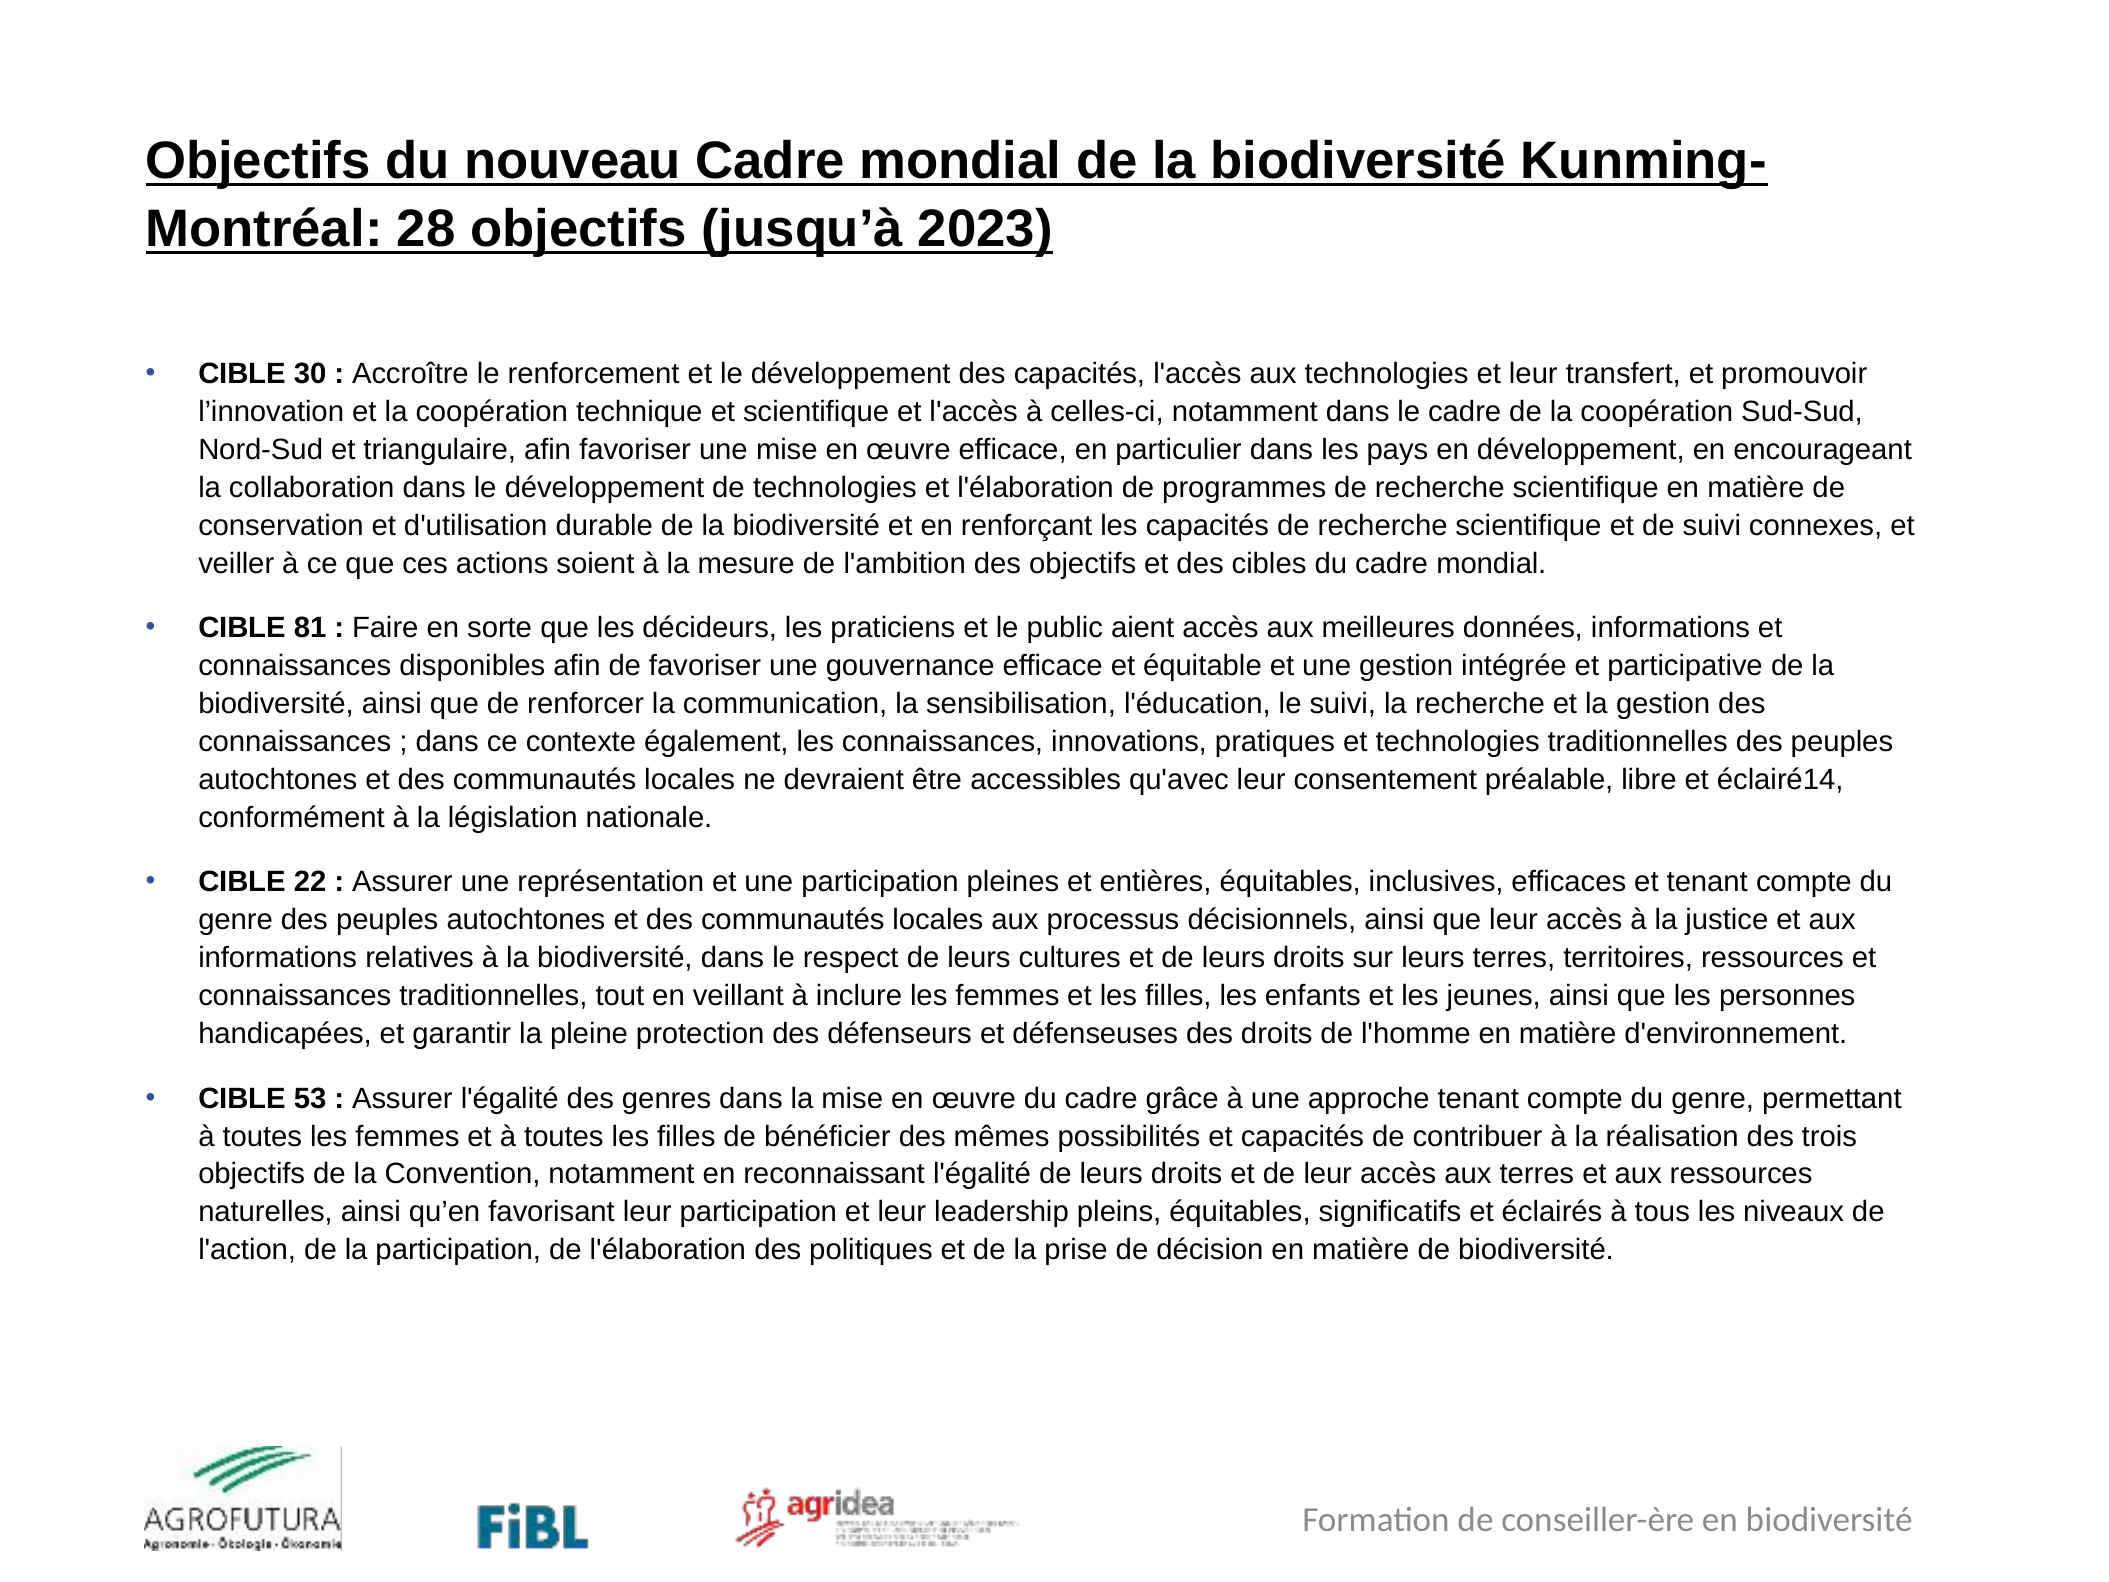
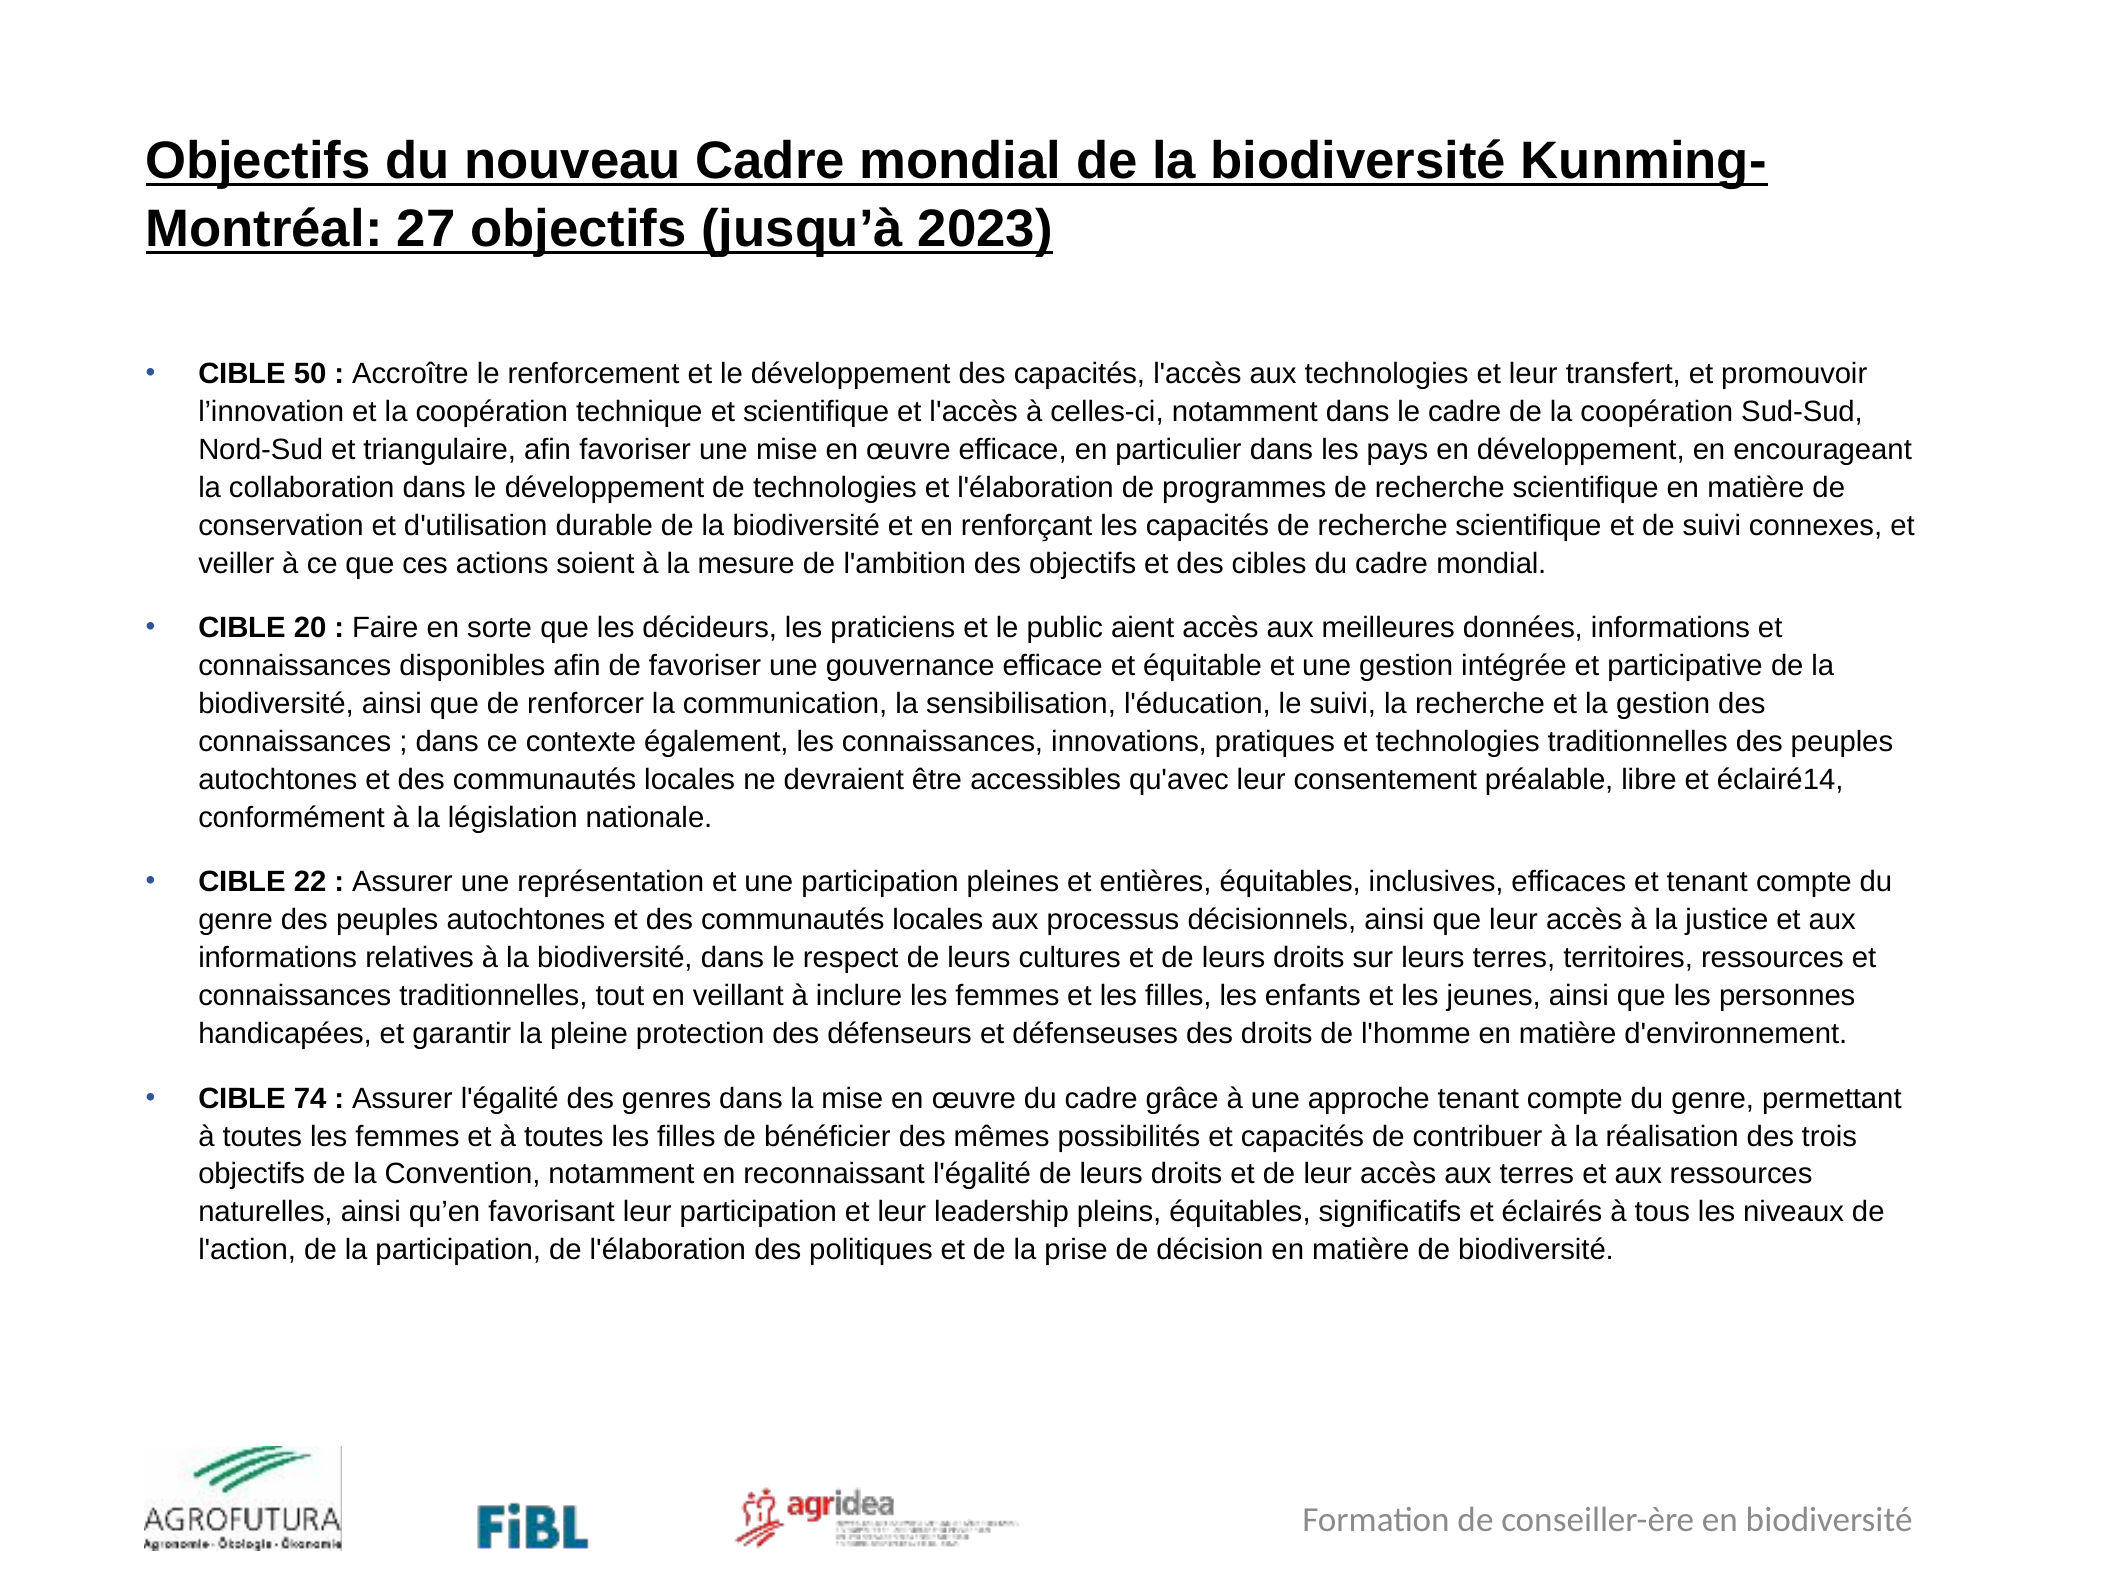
28: 28 -> 27 (426, 229)
30: 30 -> 50 (310, 374)
81: 81 -> 20 (310, 628)
53: 53 -> 74 (310, 1098)
